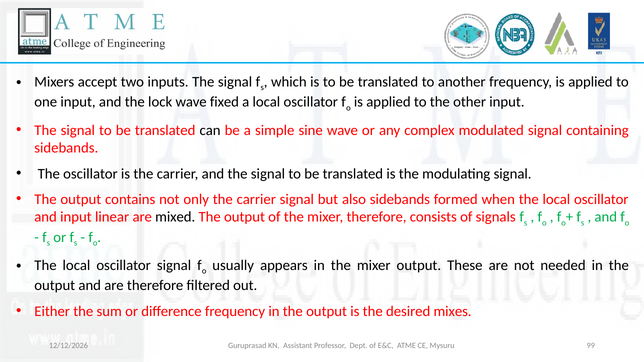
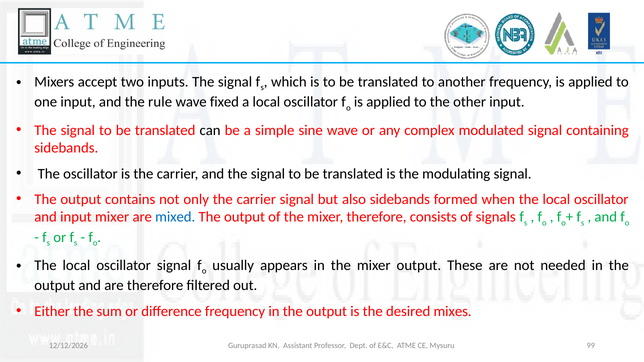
lock: lock -> rule (160, 102)
input linear: linear -> mixer (112, 217)
mixed colour: black -> blue (175, 217)
